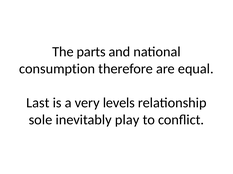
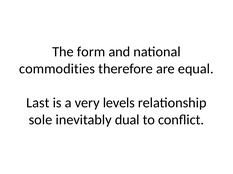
parts: parts -> form (91, 52)
consumption: consumption -> commodities (57, 69)
play: play -> dual (127, 120)
